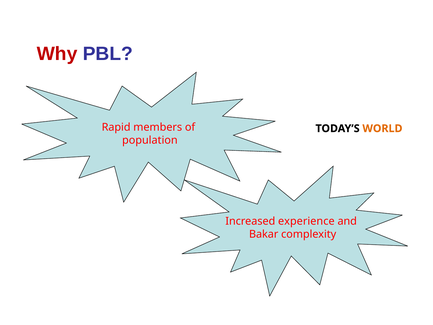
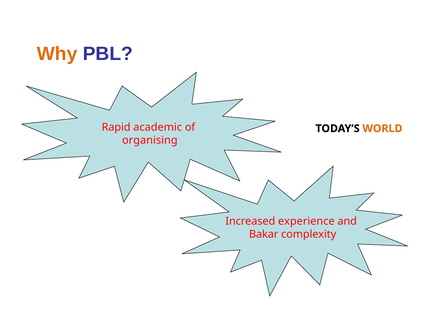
Why colour: red -> orange (57, 54)
members: members -> academic (158, 127)
population: population -> organising (150, 140)
